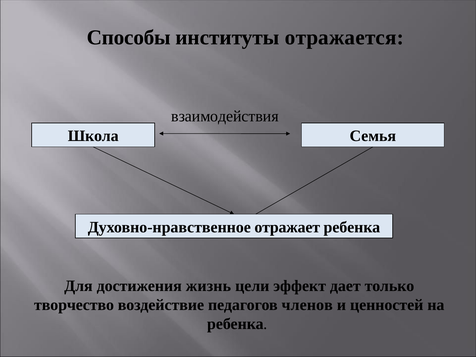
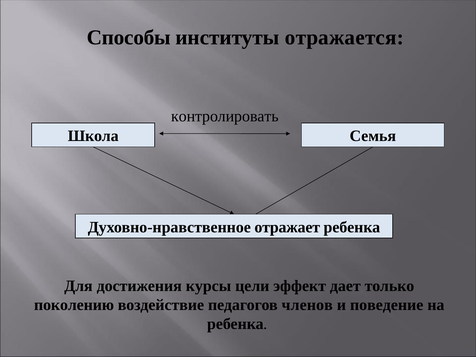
взаимодействия: взаимодействия -> контролировать (225, 116)
жизнь: жизнь -> курсы (208, 286)
творчество: творчество -> поколению (74, 305)
ценностей: ценностей -> поведение (387, 305)
